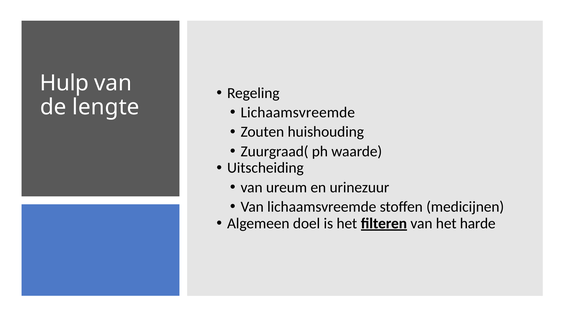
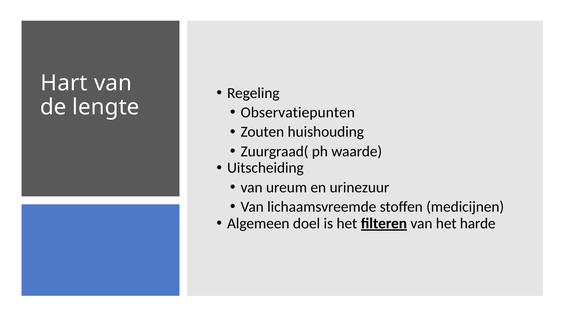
Hulp: Hulp -> Hart (64, 83)
Lichaamsvreemde: Lichaamsvreemde -> Observatiepunten (298, 113)
